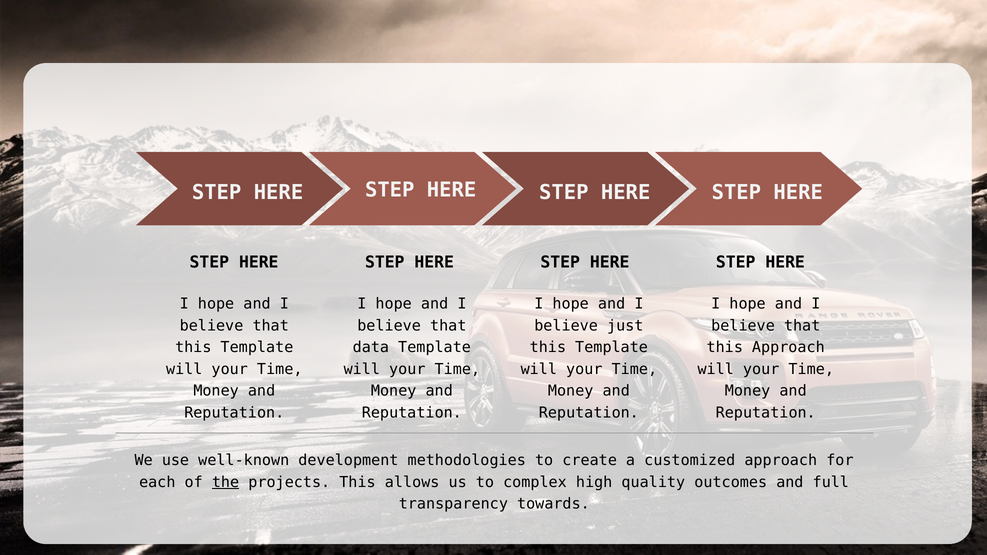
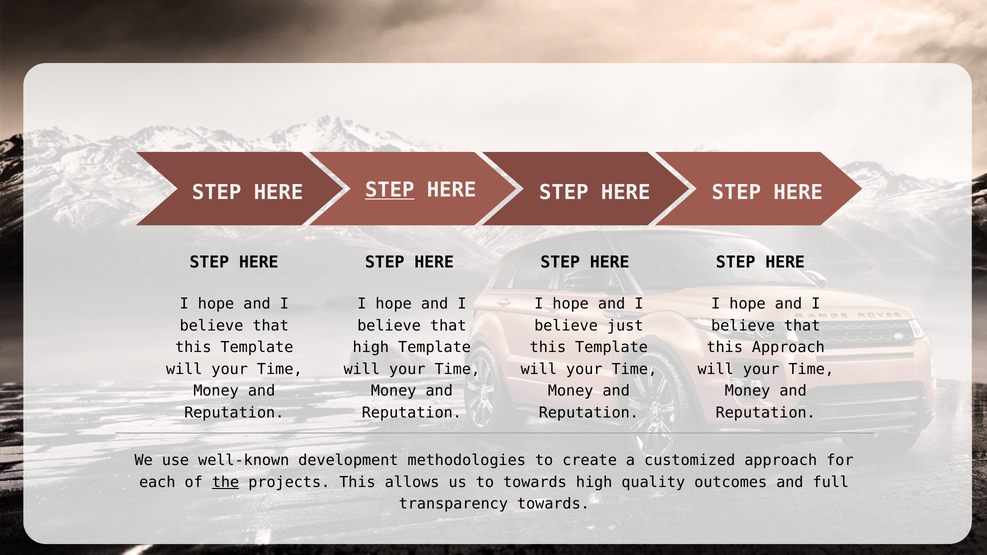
STEP underline: none -> present (390, 190)
data: data -> high (371, 348)
to complex: complex -> towards (535, 482)
